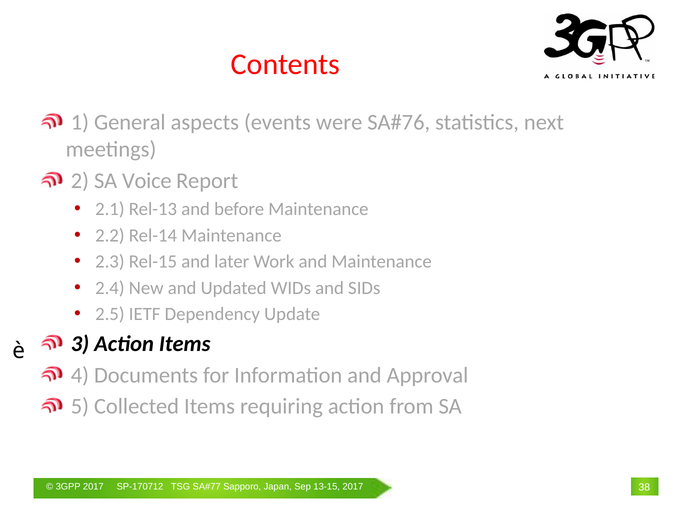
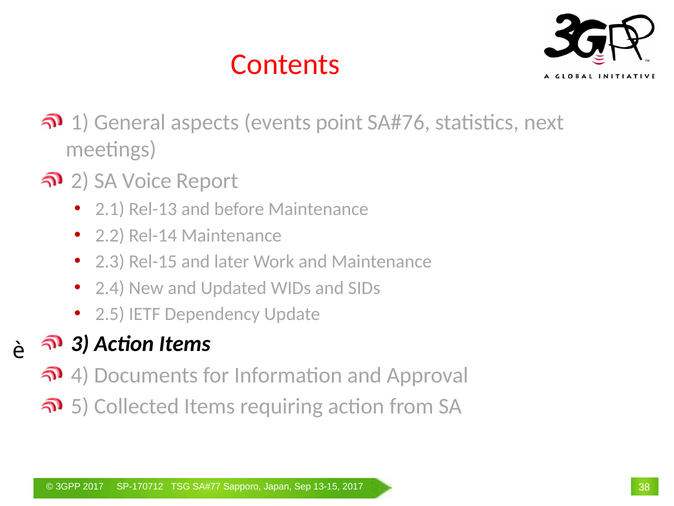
were: were -> point (339, 122)
